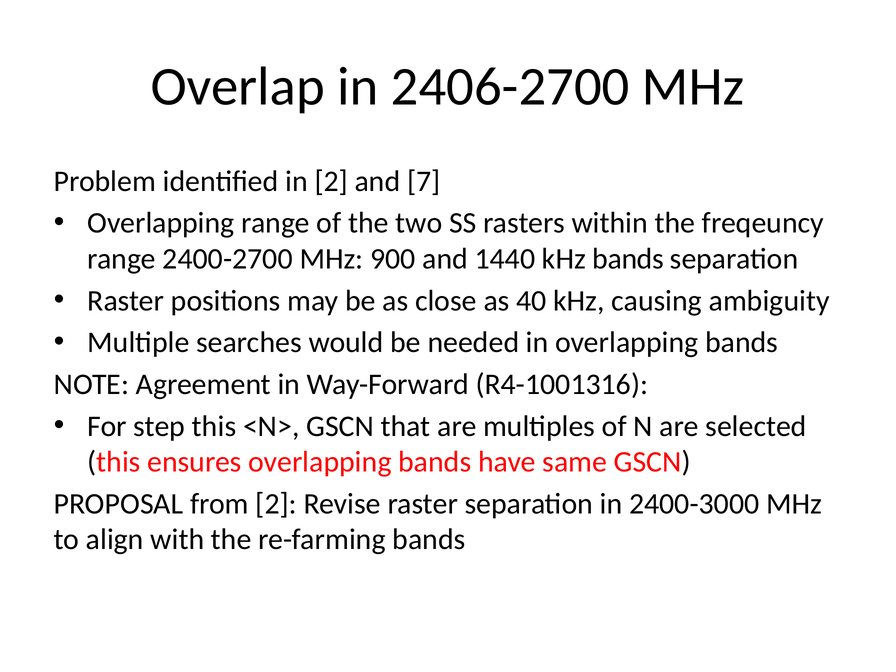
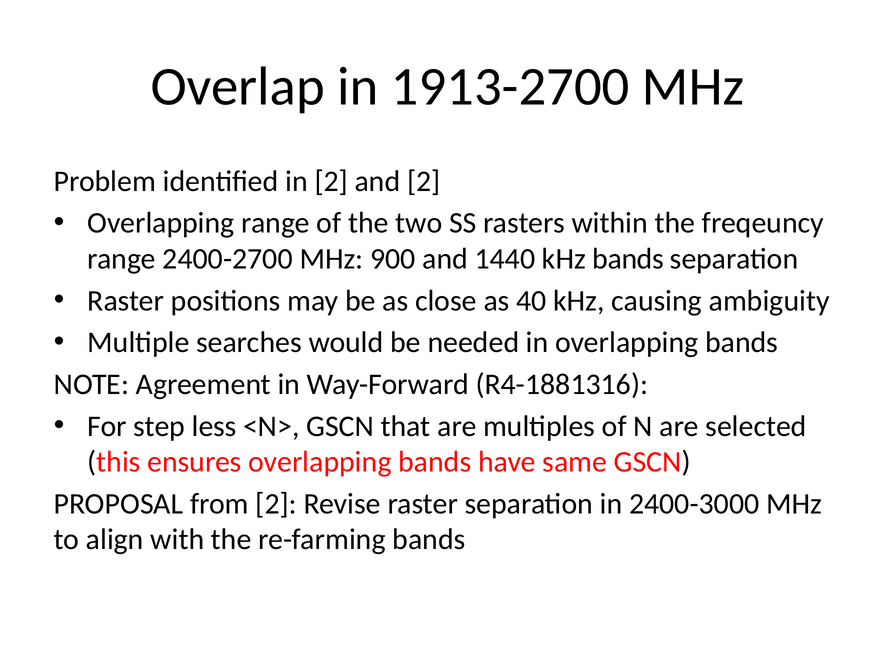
2406-2700: 2406-2700 -> 1913-2700 (510, 87)
and 7: 7 -> 2 (424, 181)
R4-1001316: R4-1001316 -> R4-1881316 (562, 384)
step this: this -> less (214, 426)
